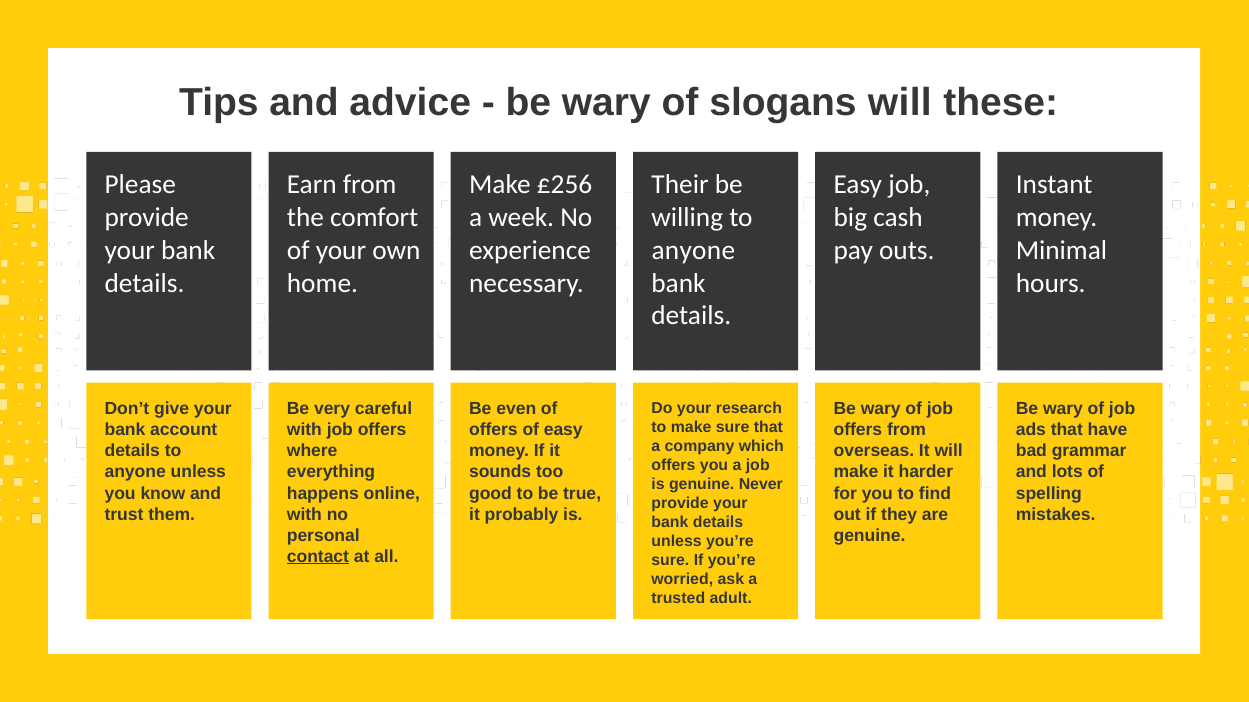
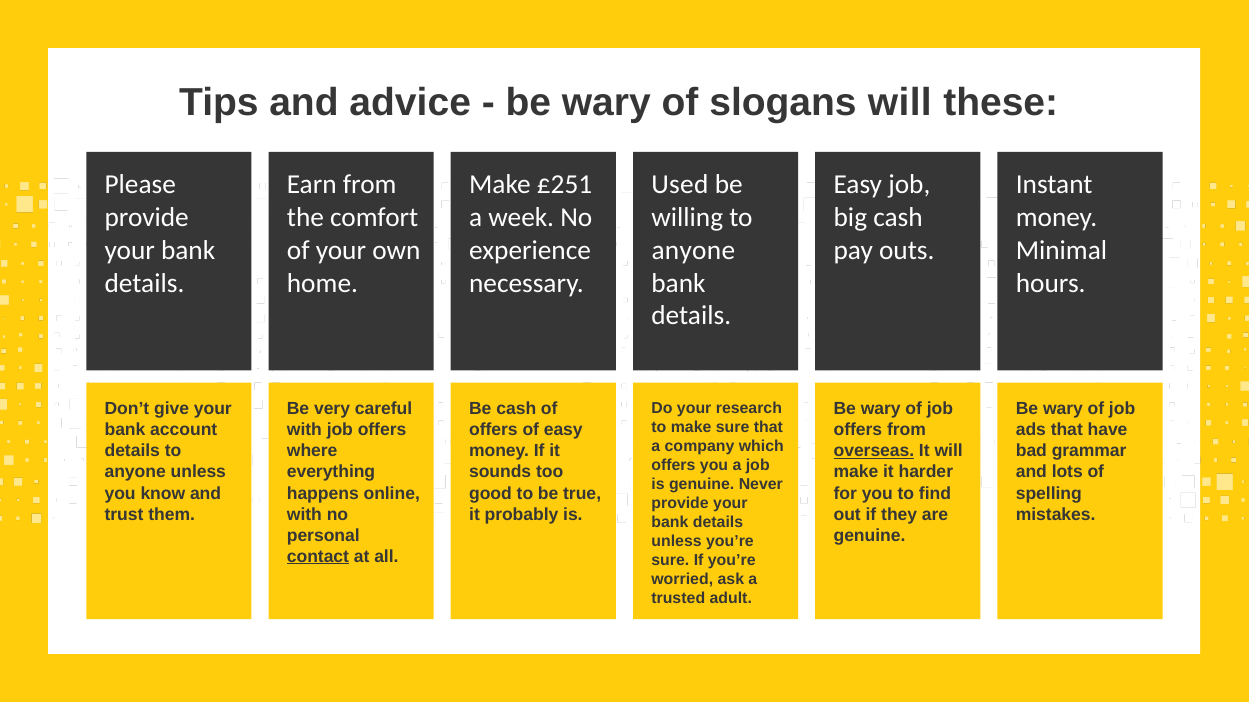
£256: £256 -> £251 (565, 185)
Their: Their -> Used (680, 185)
Be even: even -> cash (516, 409)
overseas underline: none -> present (874, 452)
